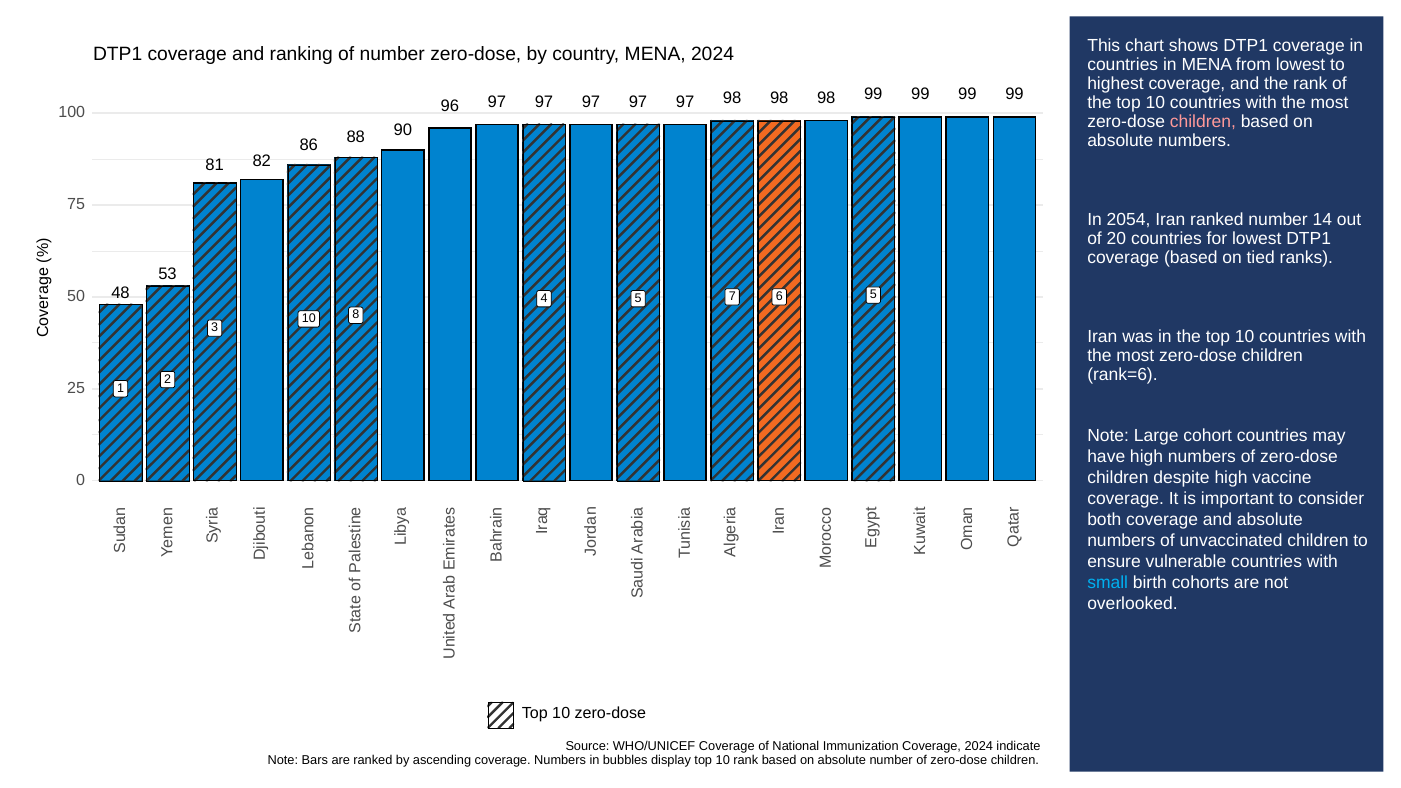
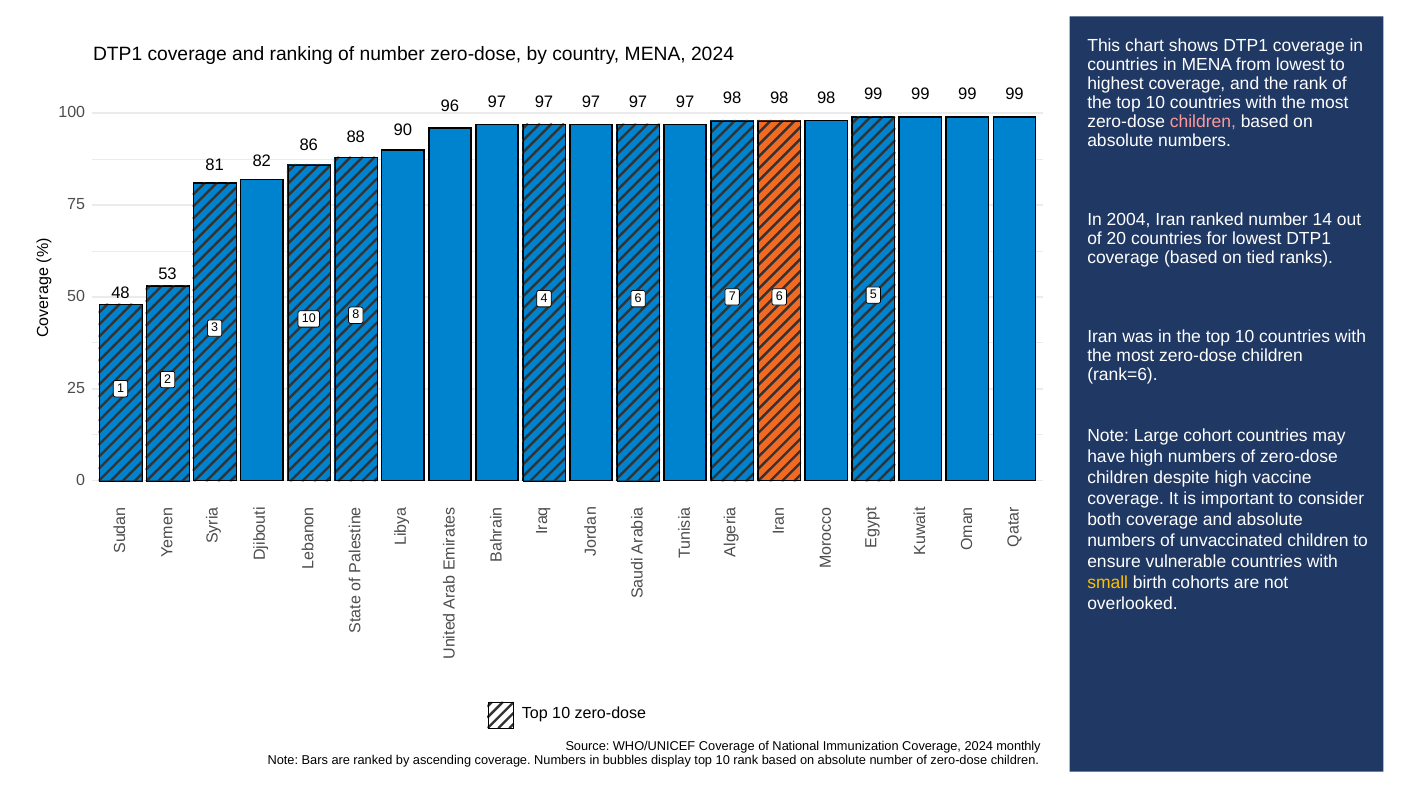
2054: 2054 -> 2004 (1129, 220)
4 5: 5 -> 6 (638, 298)
small colour: light blue -> yellow (1108, 583)
indicate: indicate -> monthly (1019, 747)
